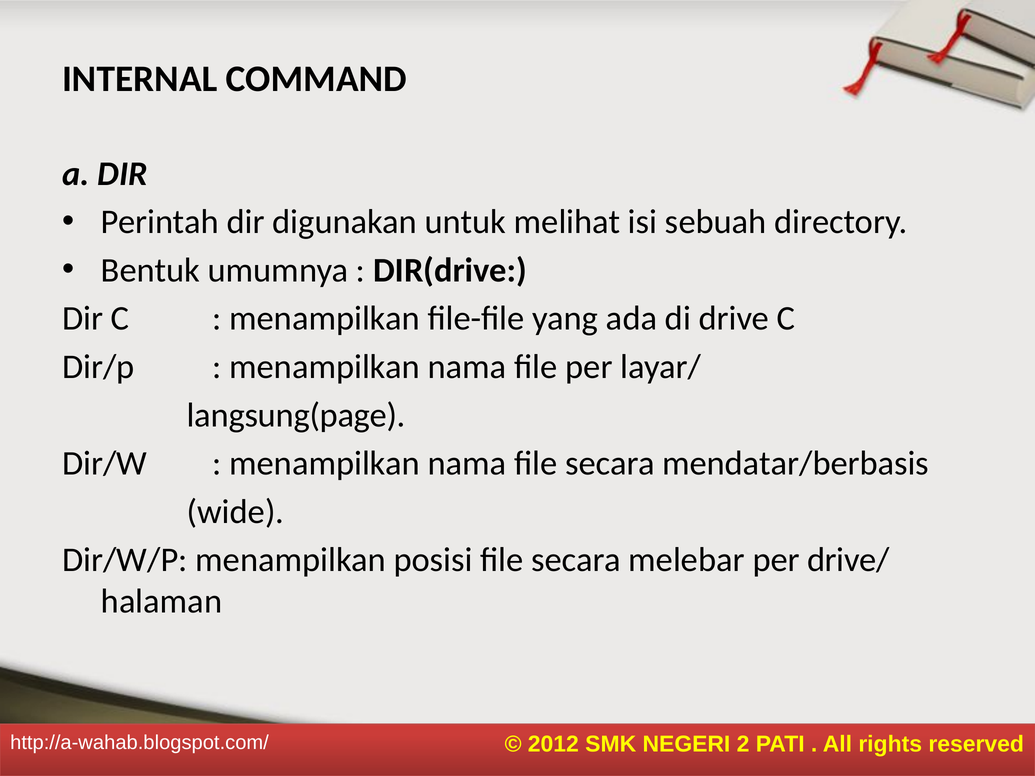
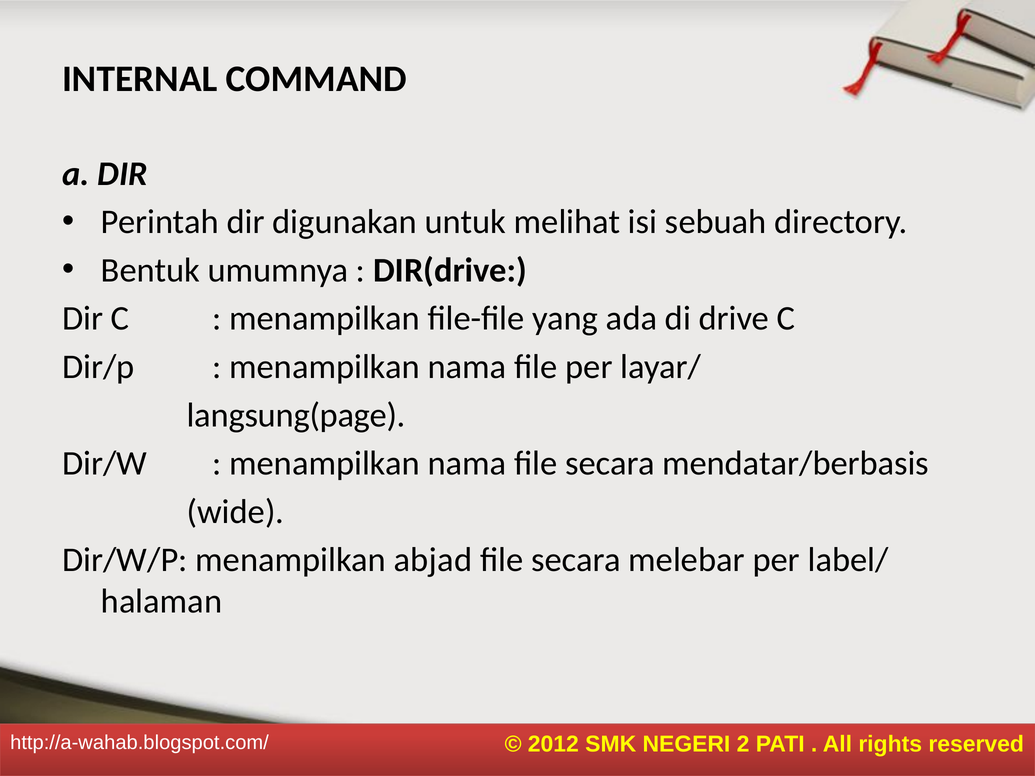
posisi: posisi -> abjad (433, 560)
drive/: drive/ -> label/ (848, 560)
